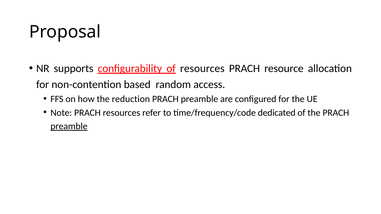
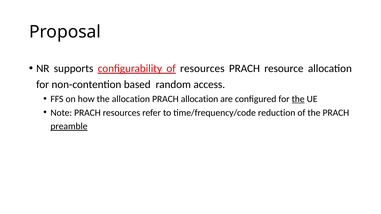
the reduction: reduction -> allocation (131, 99)
preamble: preamble -> allocation (200, 99)
the underline: none -> present (298, 99)
dedicated: dedicated -> reduction (277, 113)
